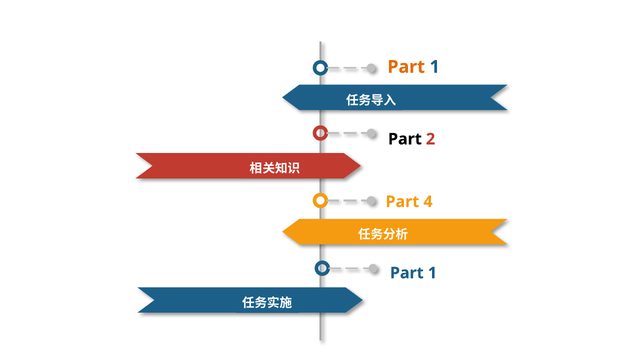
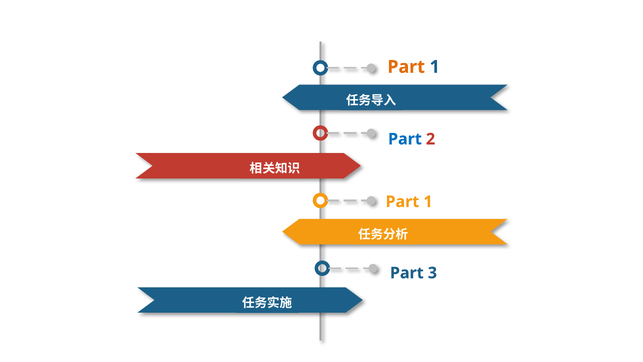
Part colour: black -> blue (405, 139)
4: 4 -> 1 (428, 202)
1: 1 -> 3 (432, 273)
